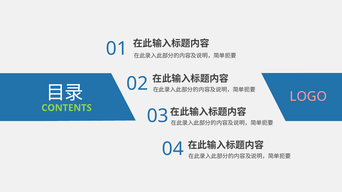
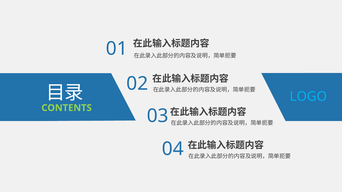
LOGO colour: pink -> light blue (308, 97)
